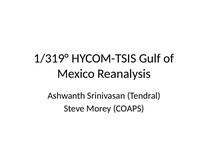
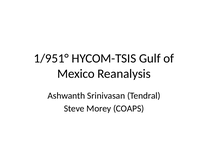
1/319°: 1/319° -> 1/951° (51, 58)
